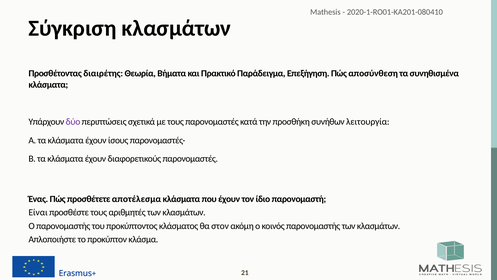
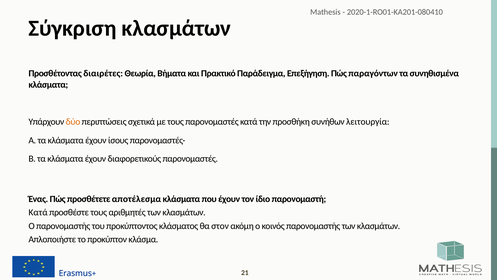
διαιρέτης: διαιρέτης -> διαιρέτες (103, 73)
αποσύνθεση: αποσύνθεση -> παραγόντων (373, 73)
δύο colour: purple -> orange (73, 122)
Είναι: Είναι -> Κατά (38, 212)
